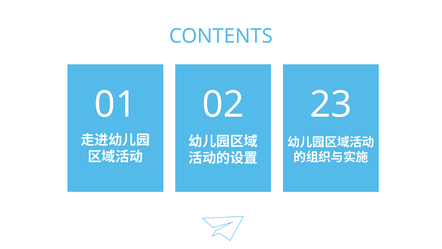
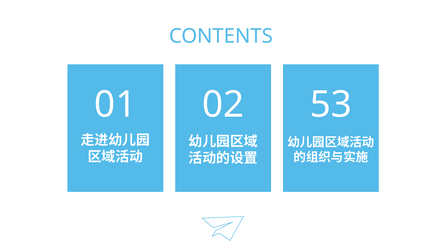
23: 23 -> 53 (331, 104)
